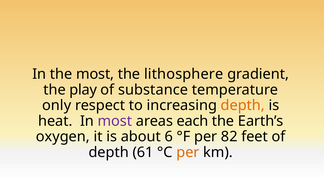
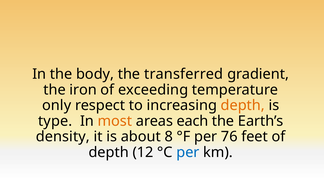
the most: most -> body (95, 74)
lithosphere: lithosphere -> transferred (184, 74)
play: play -> iron (83, 90)
substance: substance -> exceeding (153, 90)
heat: heat -> type (55, 121)
most colour: purple -> orange (115, 121)
oxygen: oxygen -> density (63, 137)
6: 6 -> 8 (169, 137)
82: 82 -> 76 (229, 137)
61: 61 -> 12 (143, 153)
per colour: orange -> blue (188, 153)
